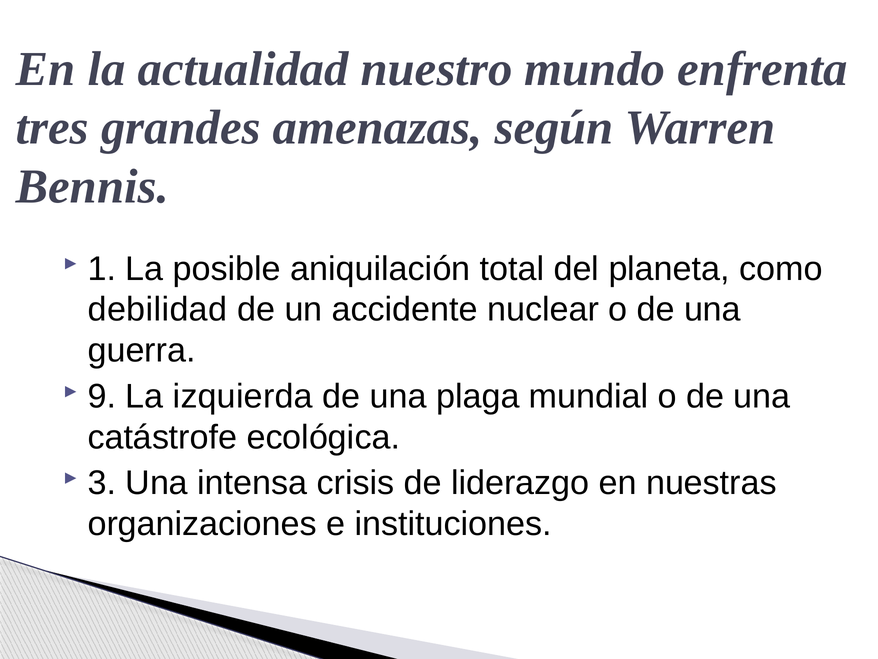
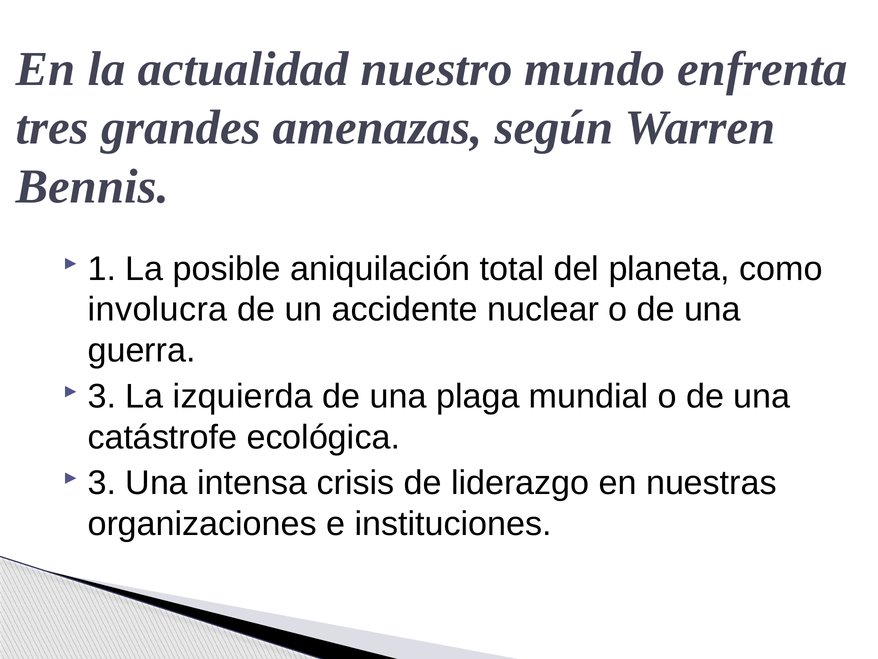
debilidad: debilidad -> involucra (158, 309)
9: 9 -> 3 (102, 396)
